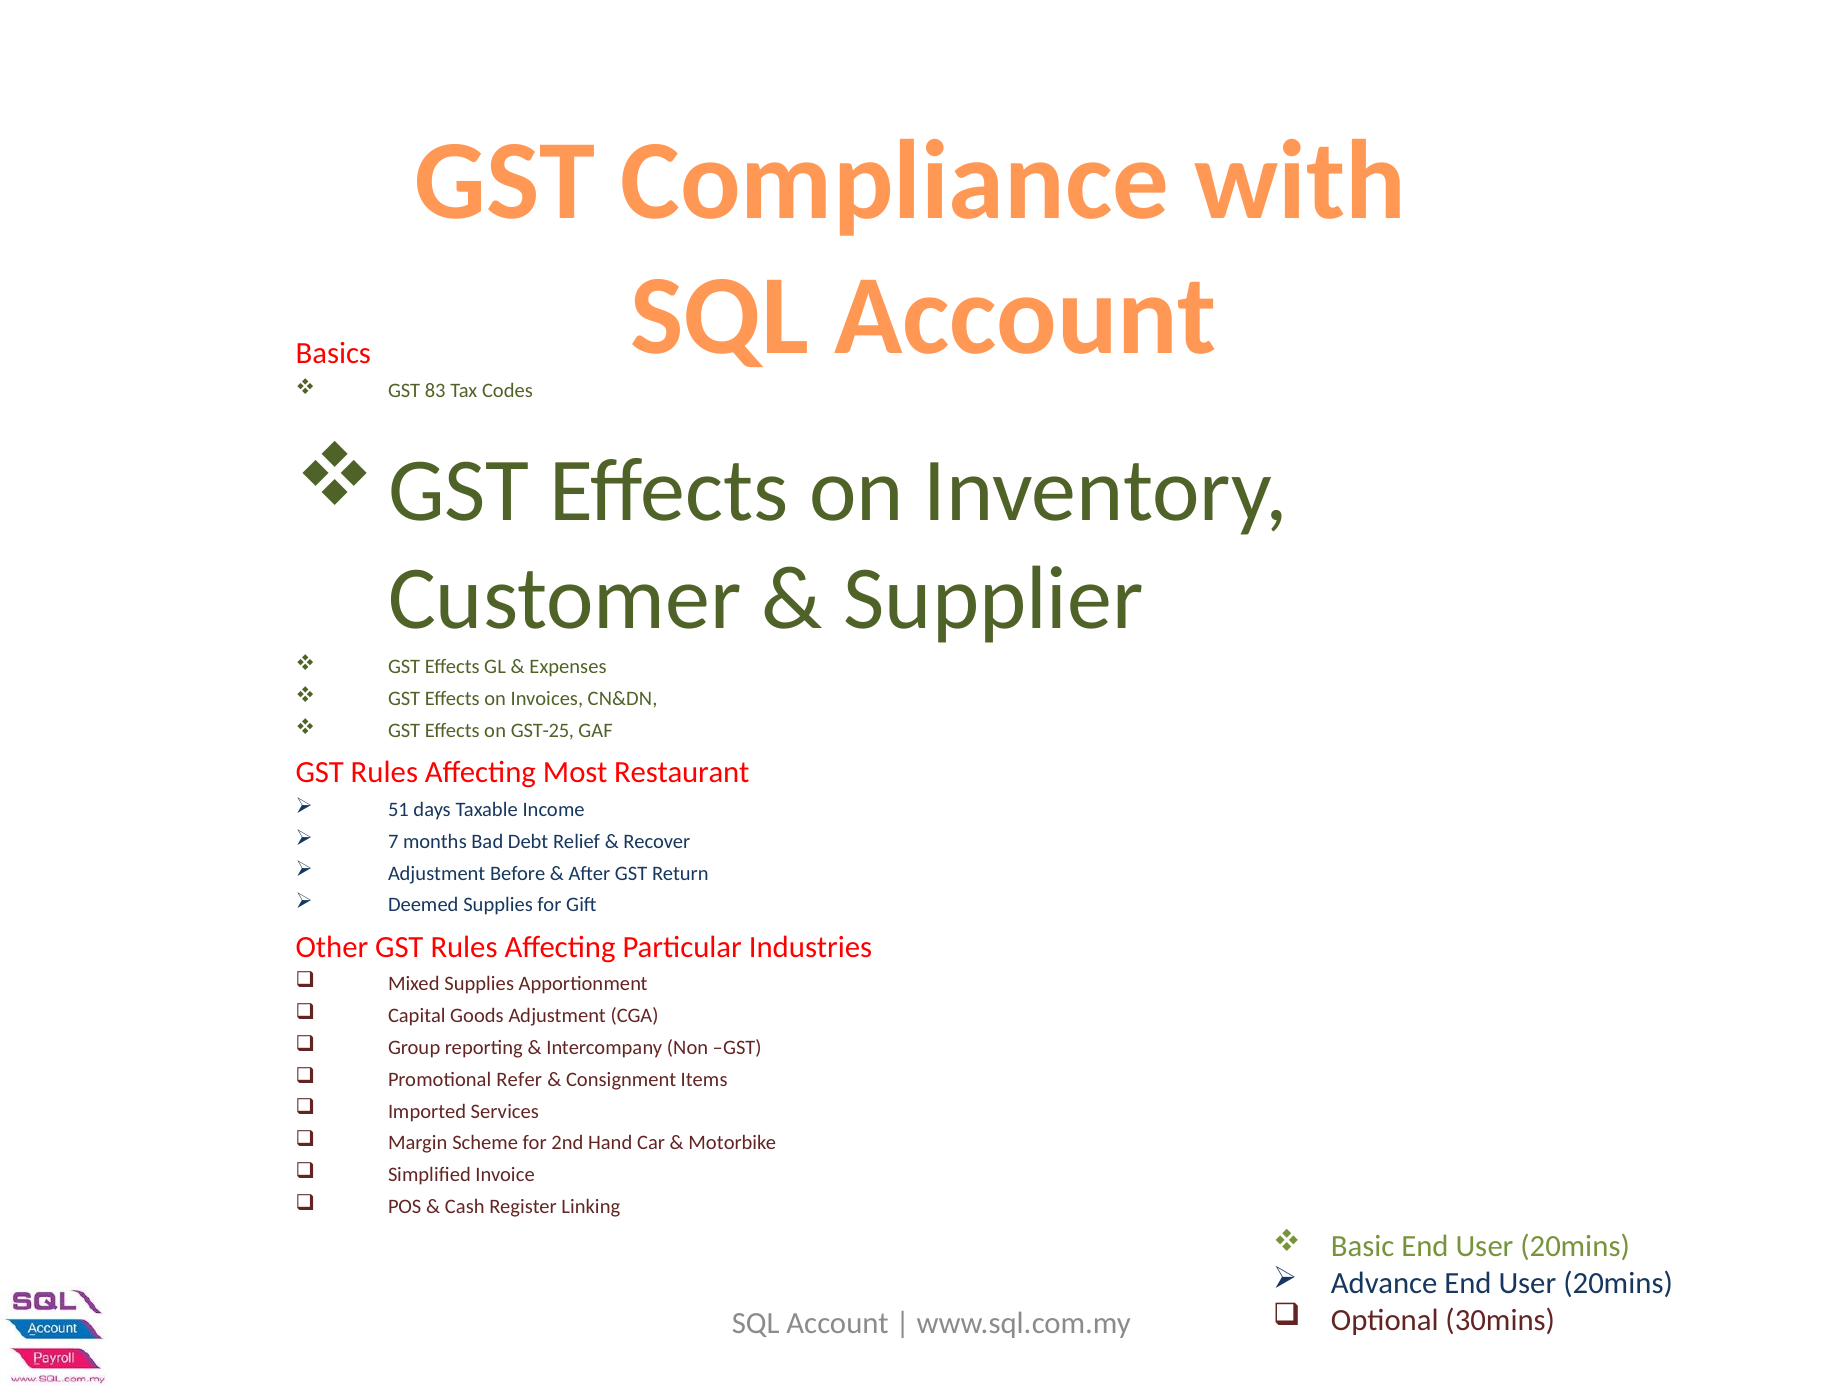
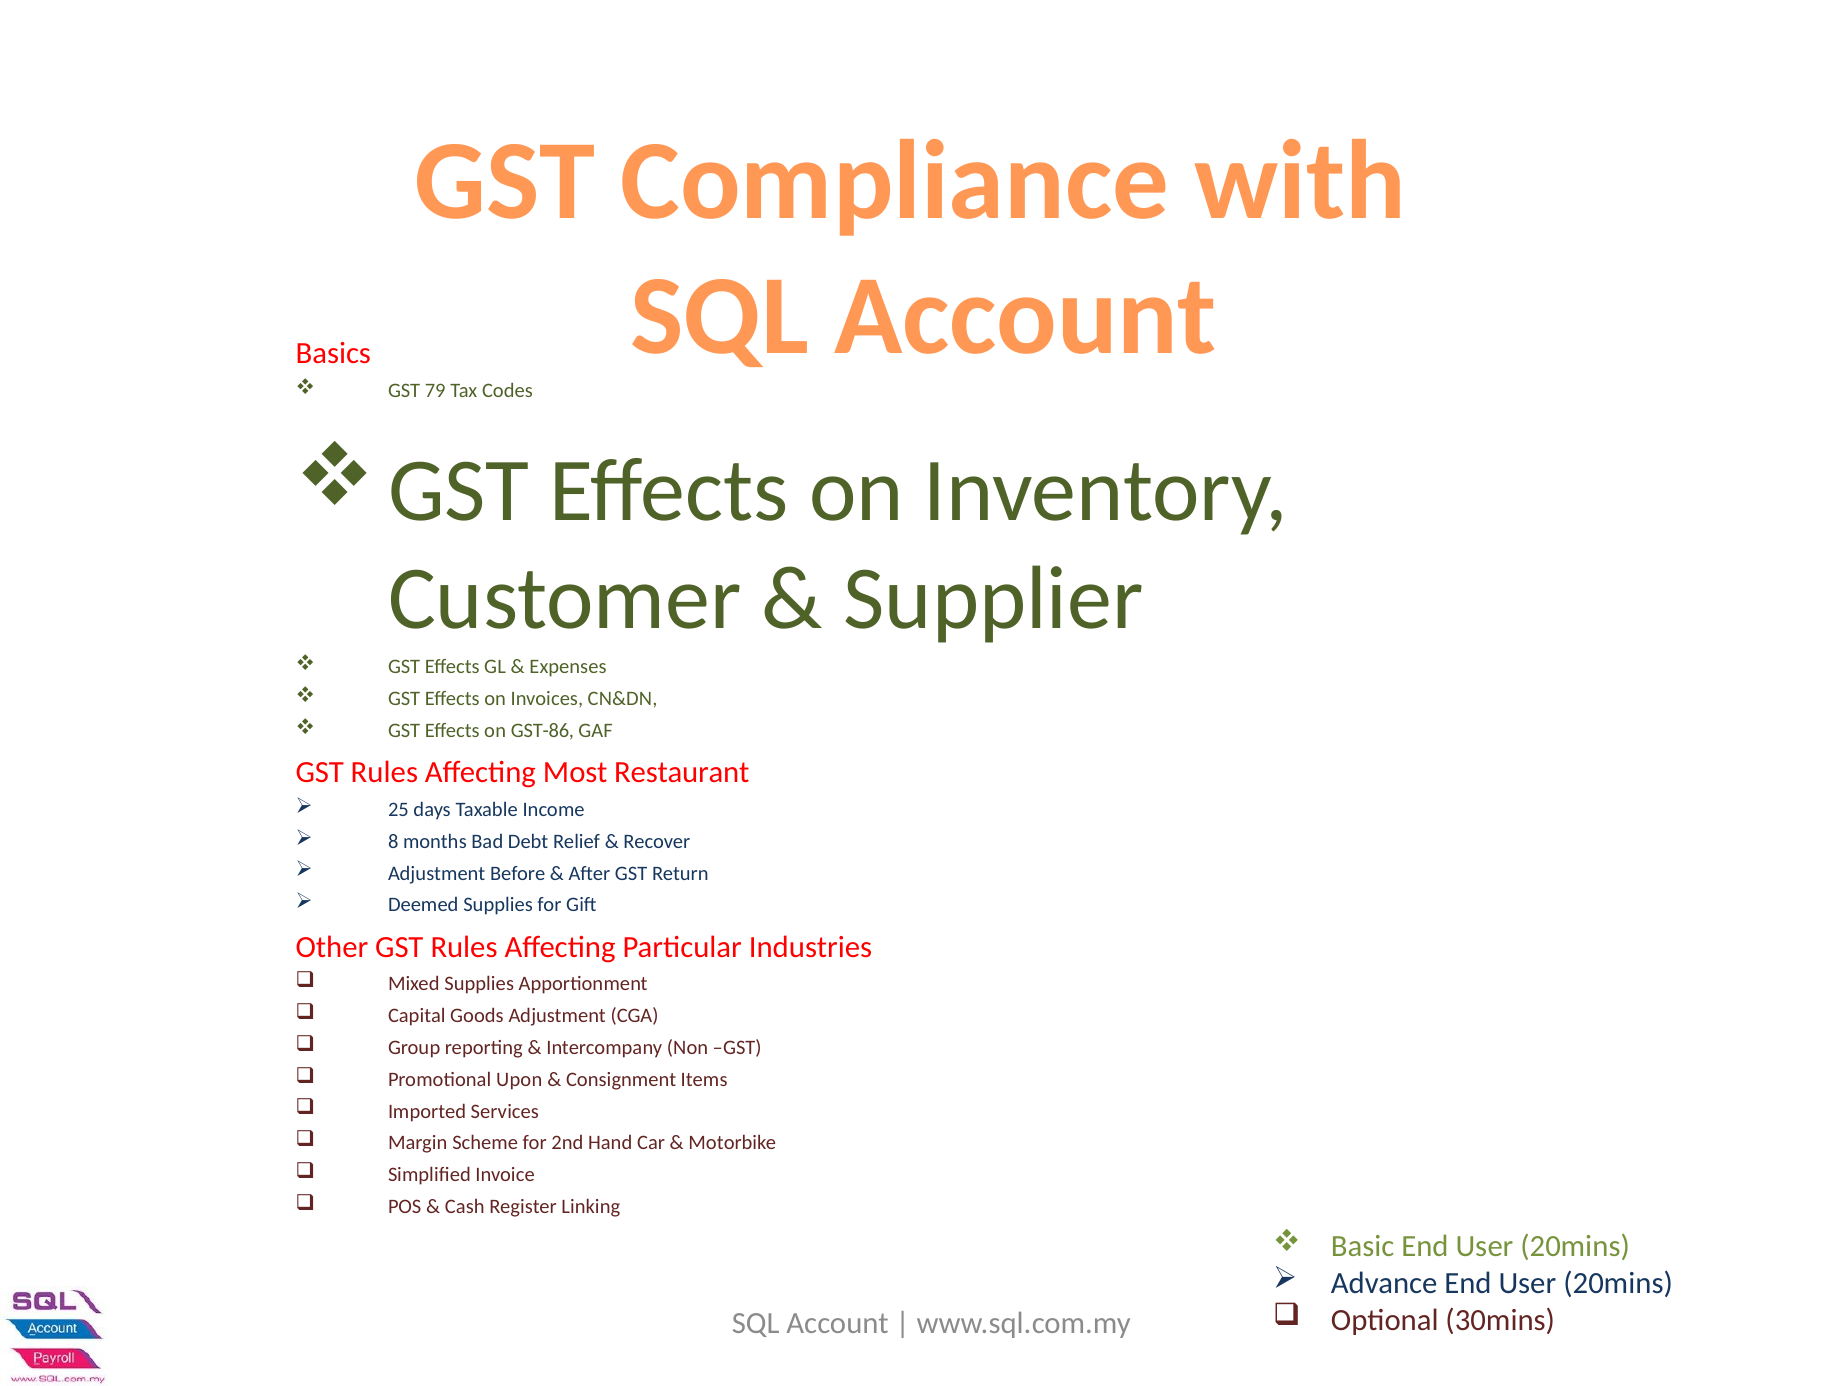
83: 83 -> 79 (435, 390)
GST-25: GST-25 -> GST-86 (542, 731)
51: 51 -> 25 (398, 810)
7: 7 -> 8 (393, 842)
Refer: Refer -> Upon (519, 1080)
